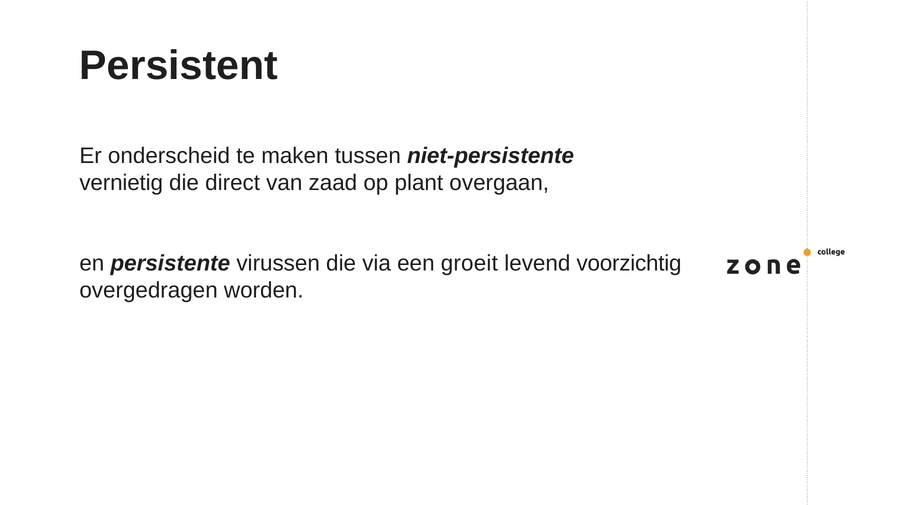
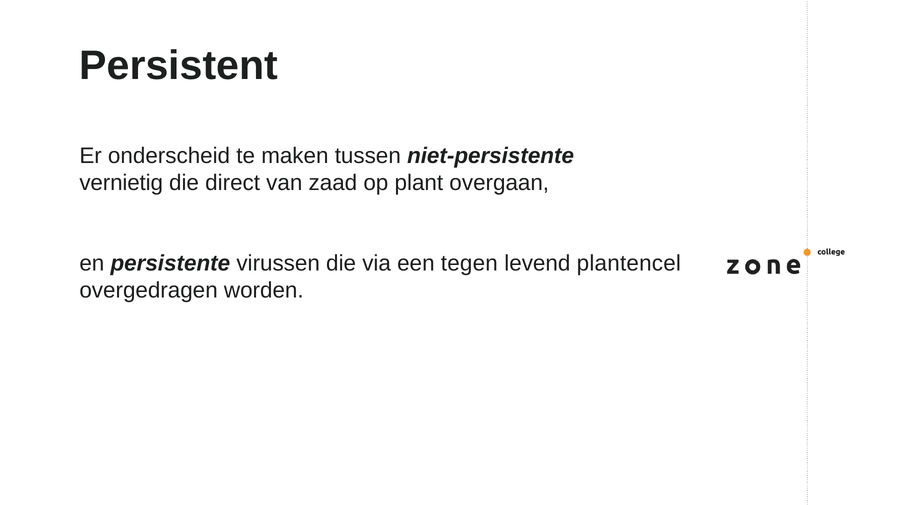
groeit: groeit -> tegen (469, 263)
voorzichtig: voorzichtig -> plantencel (629, 263)
